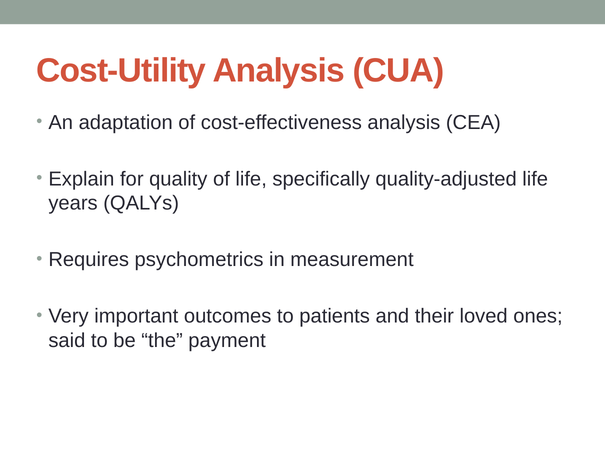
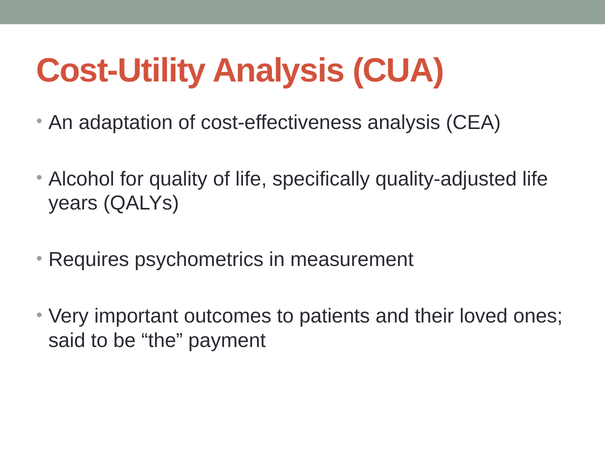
Explain: Explain -> Alcohol (81, 179)
